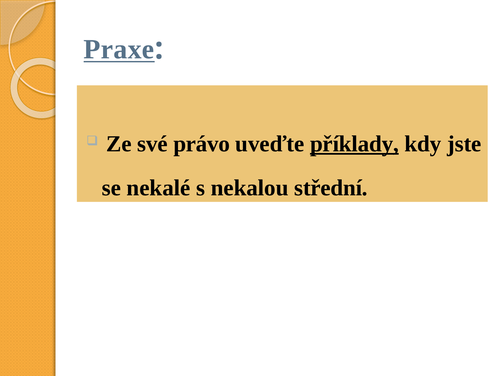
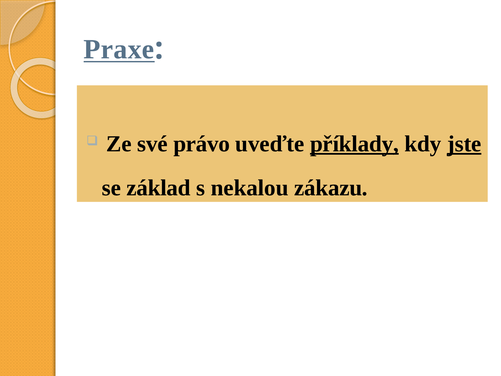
jste underline: none -> present (464, 144)
nekalé: nekalé -> základ (159, 188)
střední: střední -> zákazu (331, 188)
